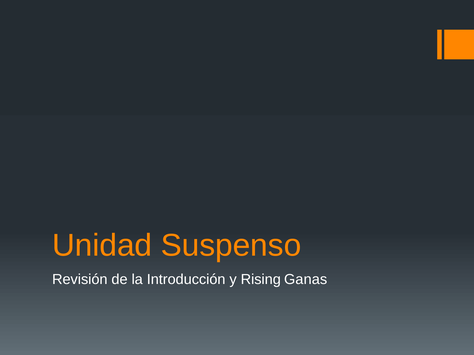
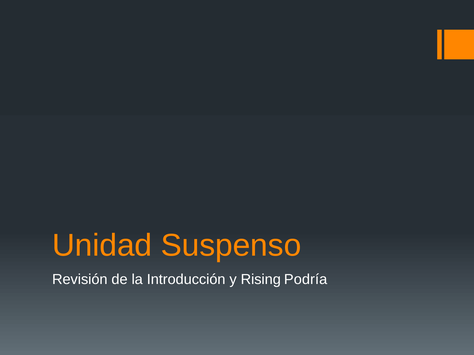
Ganas: Ganas -> Podría (306, 280)
